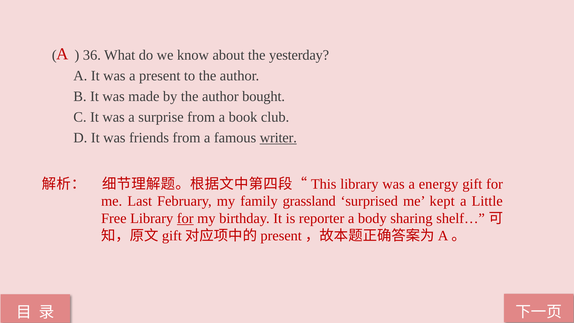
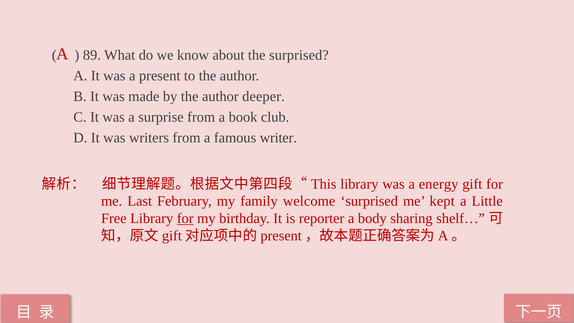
36: 36 -> 89 (92, 55)
the yesterday: yesterday -> surprised (299, 55)
bought: bought -> deeper (263, 96)
friends: friends -> writers (149, 138)
writer underline: present -> none (278, 138)
grassland: grassland -> welcome (309, 201)
